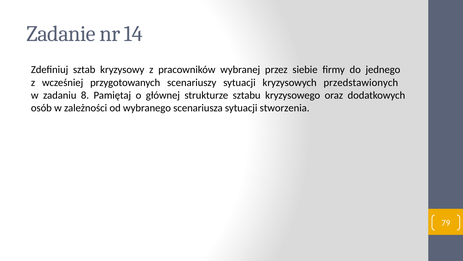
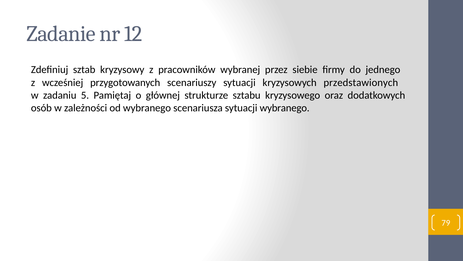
14: 14 -> 12 (133, 34)
8: 8 -> 5 (85, 95)
sytuacji stworzenia: stworzenia -> wybranego (285, 108)
